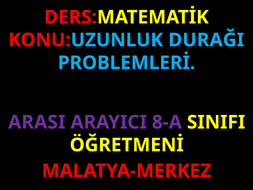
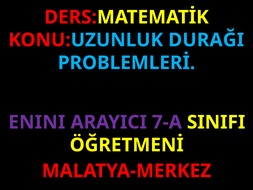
ARASI: ARASI -> ENINI (37, 122)
8-A: 8-A -> 7-A (167, 122)
